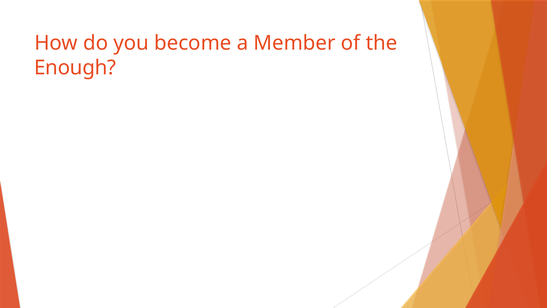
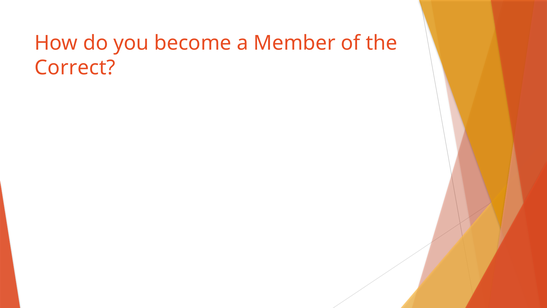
Enough: Enough -> Correct (75, 68)
